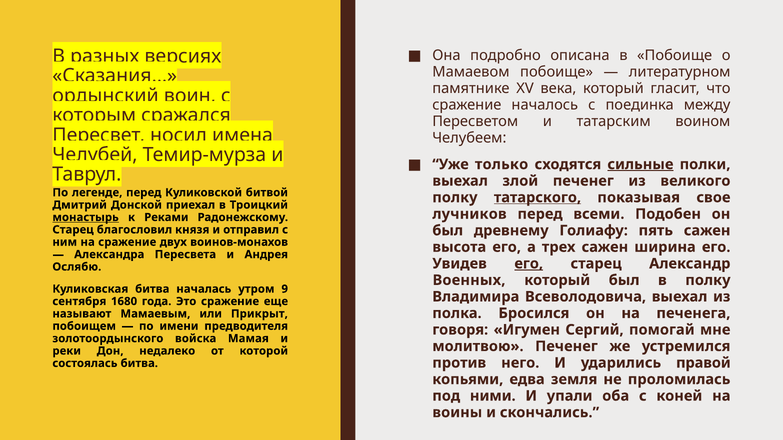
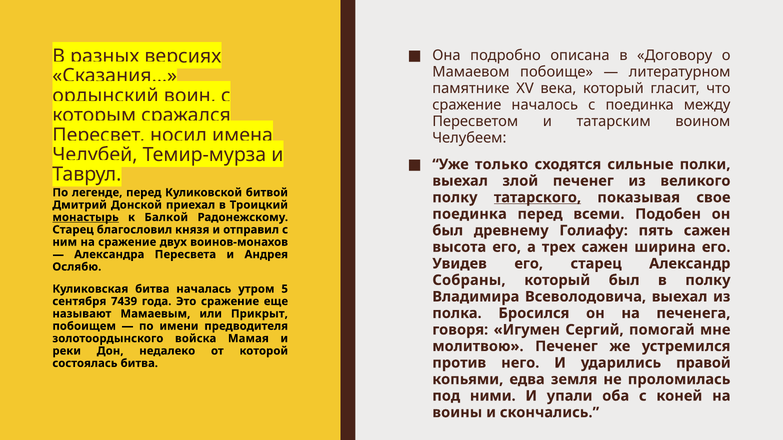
в Побоище: Побоище -> Договору (675, 55)
сильные underline: present -> none (640, 165)
лучников: лучников -> поединка (470, 214)
Реками: Реками -> Балкой (166, 217)
его underline: present -> none (529, 264)
Военных: Военных -> Собраны (469, 280)
9: 9 -> 5 (285, 289)
1680: 1680 -> 7439 (124, 302)
